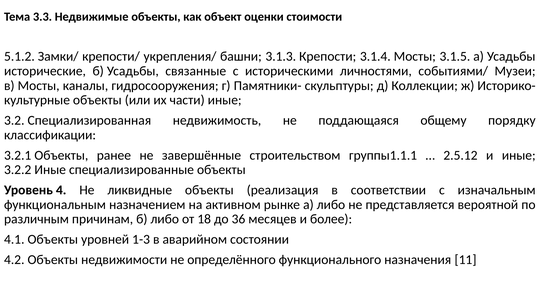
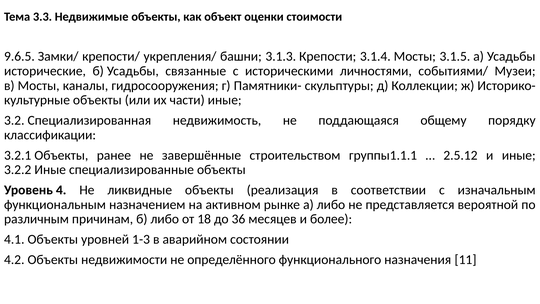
5.1.2: 5.1.2 -> 9.6.5 (19, 56)
